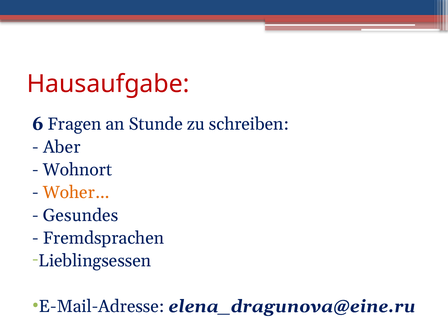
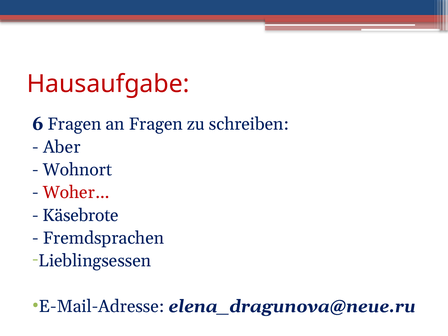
an Stunde: Stunde -> Fragen (156, 124)
Woher… colour: orange -> red (76, 192)
Gesundes: Gesundes -> Käsebrote (81, 215)
elena_dragunova@eine.ru: elena_dragunova@eine.ru -> elena_dragunova@neue.ru (292, 306)
